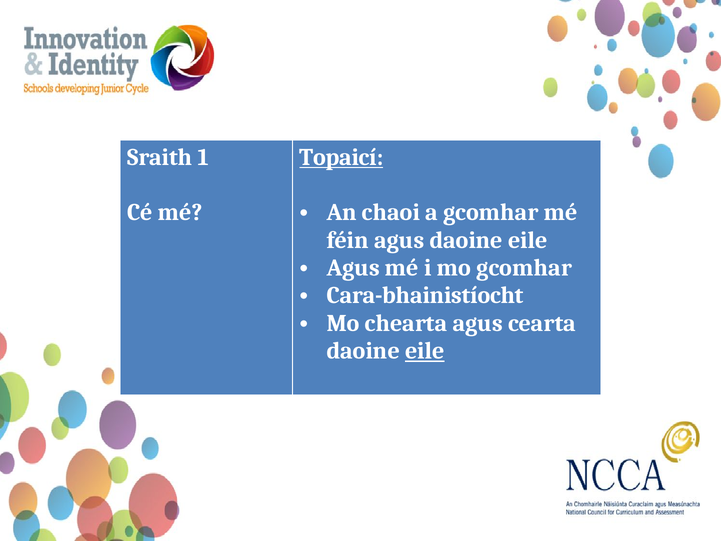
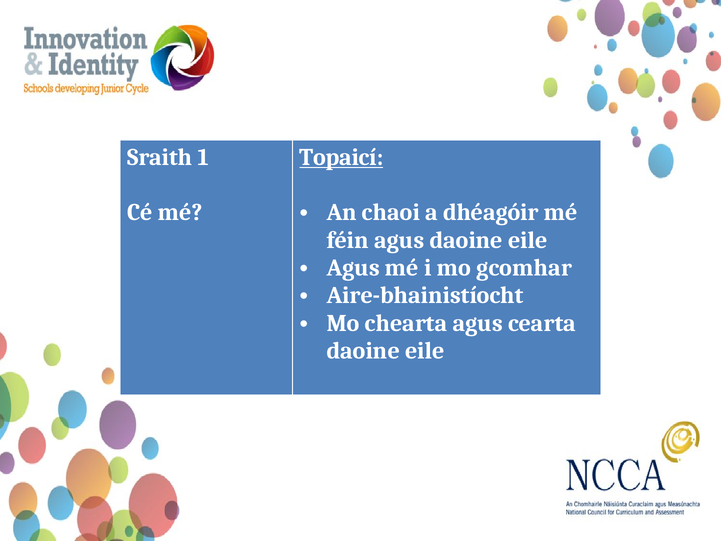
a gcomhar: gcomhar -> dhéagóir (491, 212)
Cara-bhainistíocht: Cara-bhainistíocht -> Aire-bhainistíocht (425, 295)
eile underline: present -> none (425, 351)
